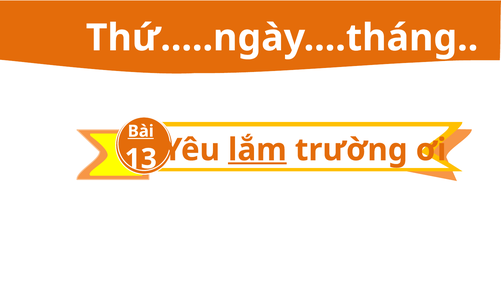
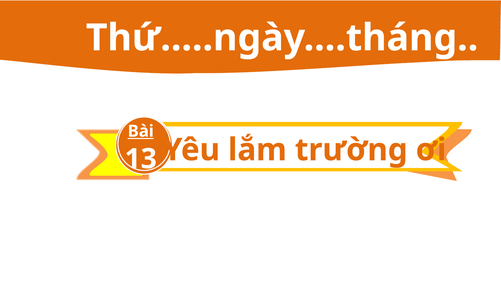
lắm underline: present -> none (257, 150)
